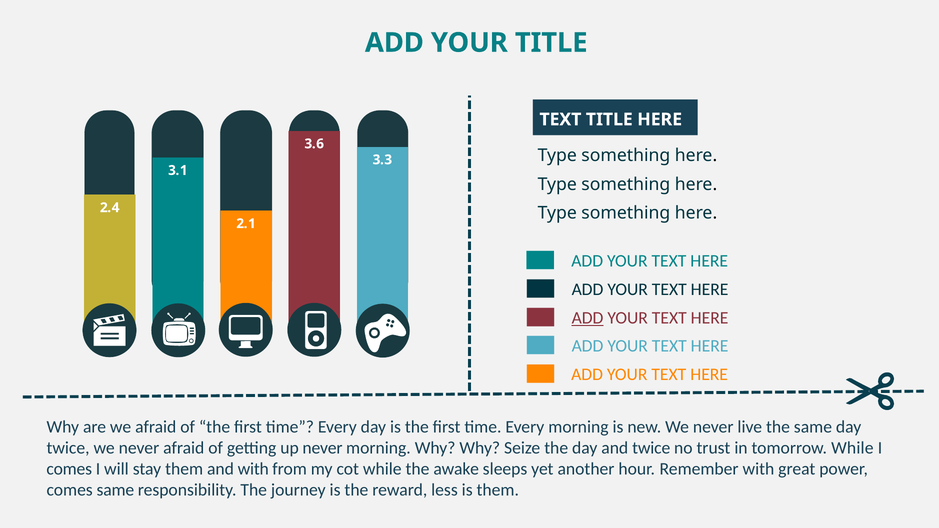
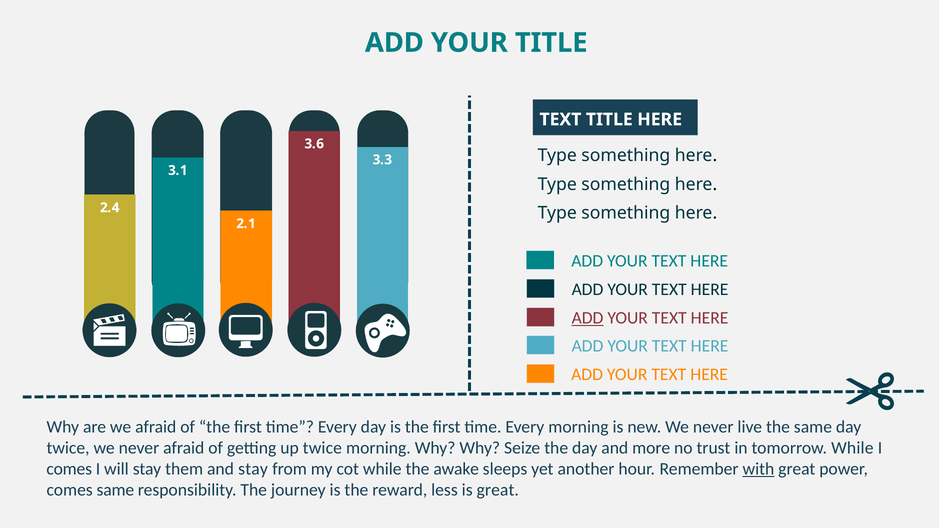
up never: never -> twice (322, 448)
and twice: twice -> more (651, 448)
and with: with -> stay (253, 469)
with underline: none -> present (758, 469)
is them: them -> great (498, 490)
